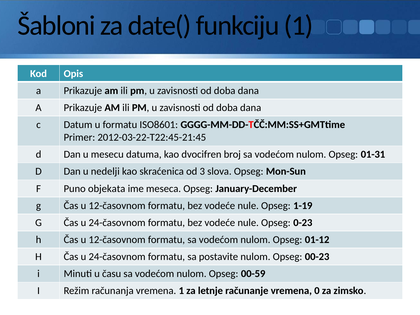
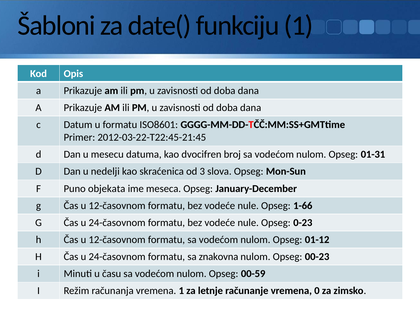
1-19: 1-19 -> 1-66 (303, 206)
postavite: postavite -> znakovna (219, 257)
